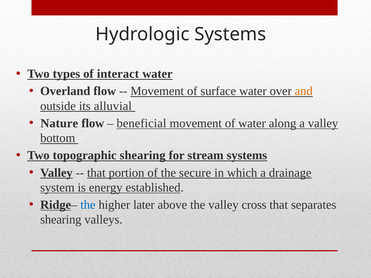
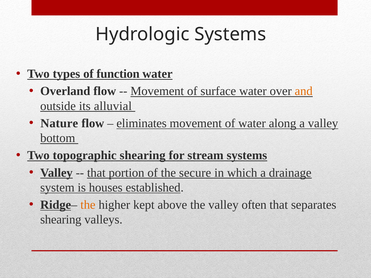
interact: interact -> function (118, 74)
beneficial: beneficial -> eliminates (142, 123)
energy: energy -> houses (106, 188)
the colour: blue -> orange (88, 205)
later: later -> kept (144, 205)
cross: cross -> often (254, 205)
